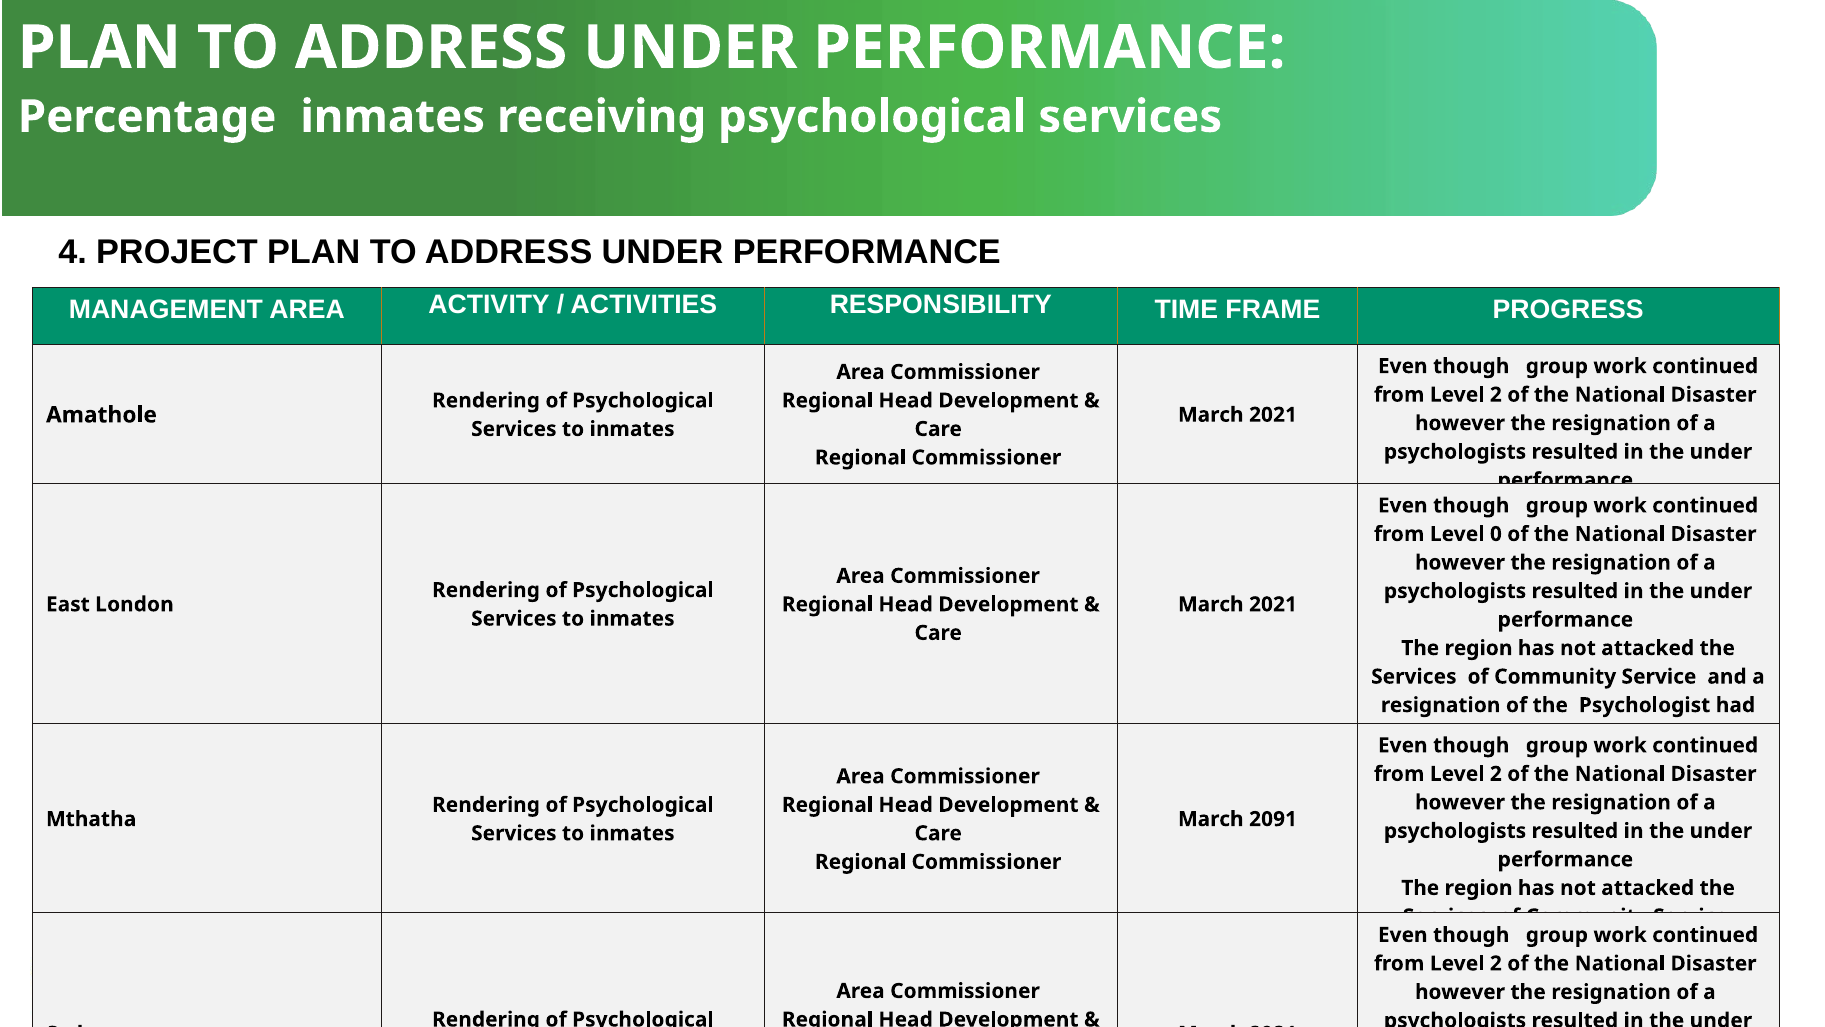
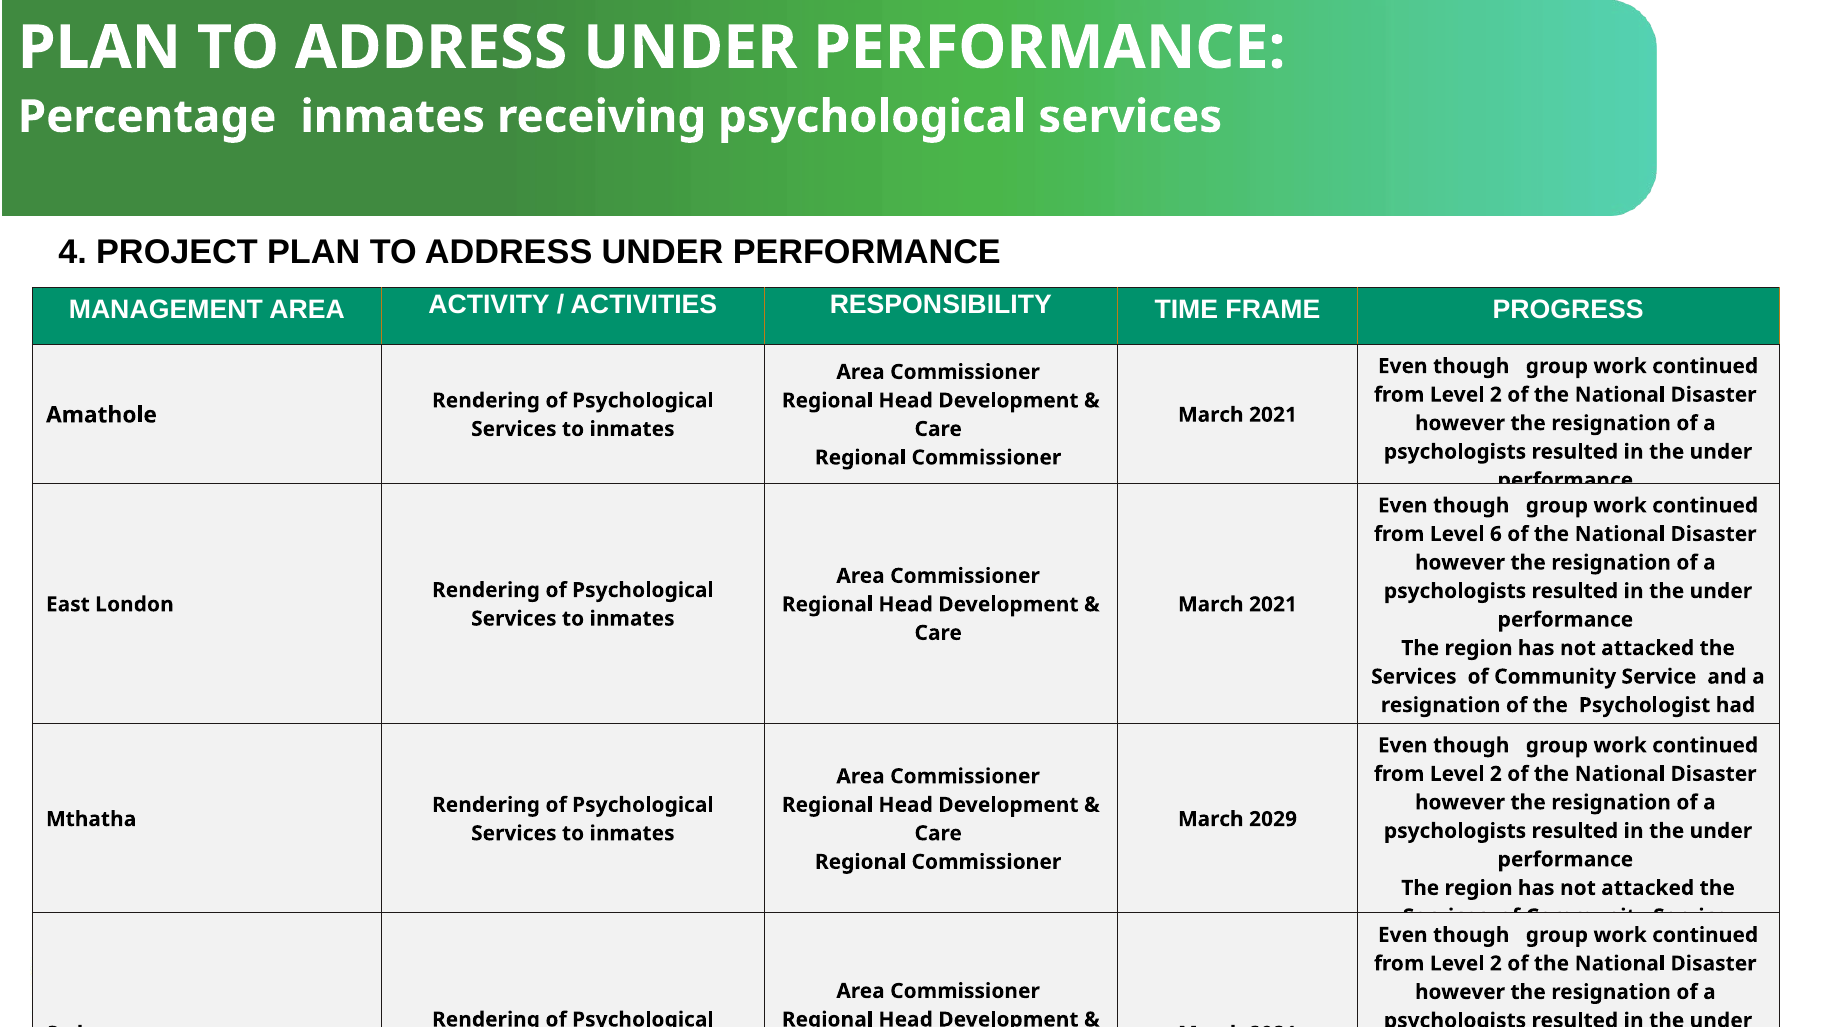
0: 0 -> 6 (1496, 534)
2091: 2091 -> 2029 (1273, 819)
